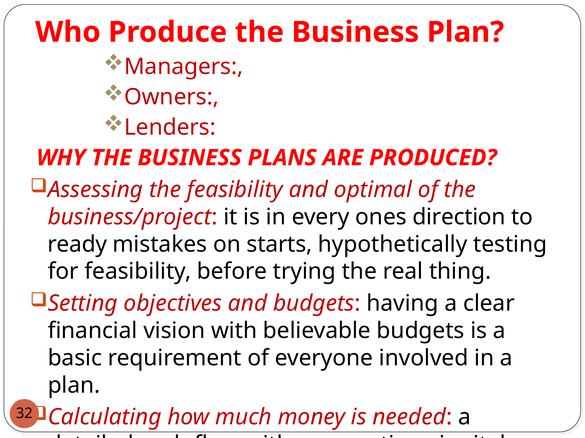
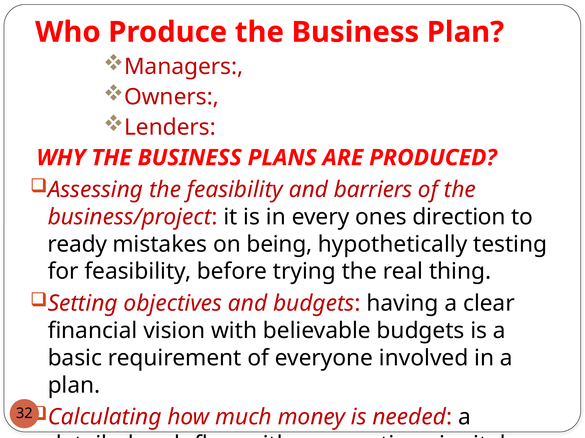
optimal: optimal -> barriers (373, 190)
starts: starts -> being (279, 245)
